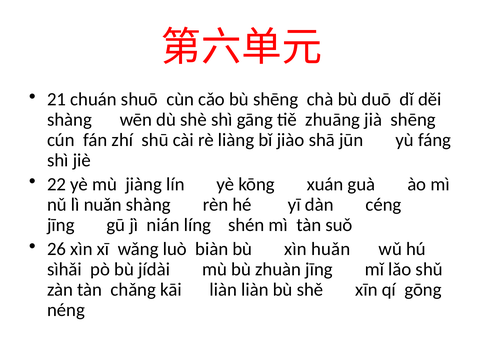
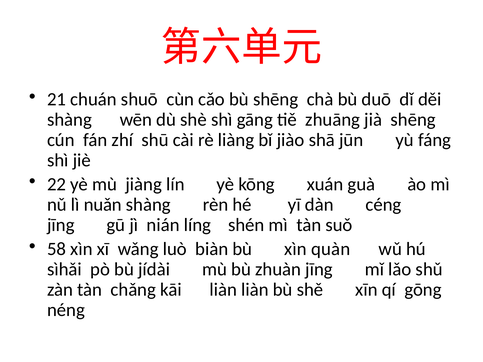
26: 26 -> 58 (57, 249)
huǎn: huǎn -> quàn (331, 249)
